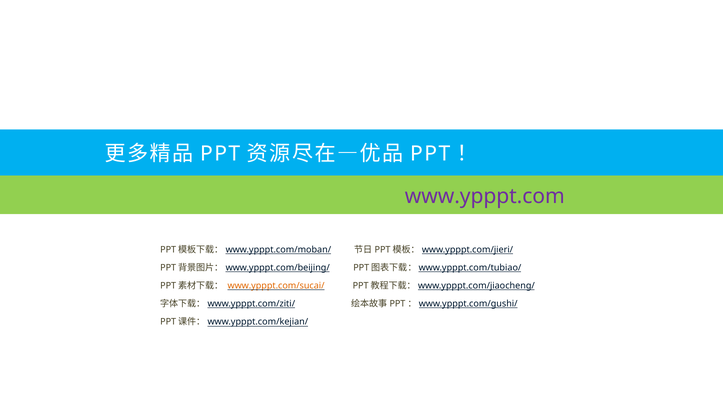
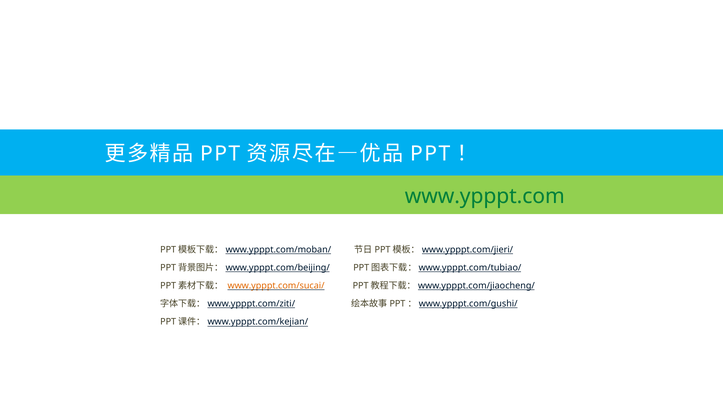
www.ypppt.com colour: purple -> green (485, 196)
